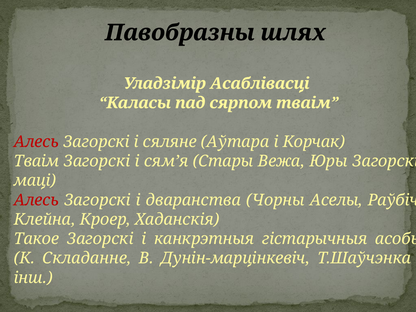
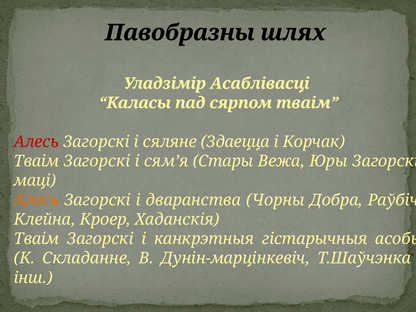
Аўтара: Аўтара -> Здаецца (235, 142)
Алесь colour: red -> orange (36, 200)
Аселы: Аселы -> Добра (336, 200)
Такое: Такое -> Тваім (36, 239)
